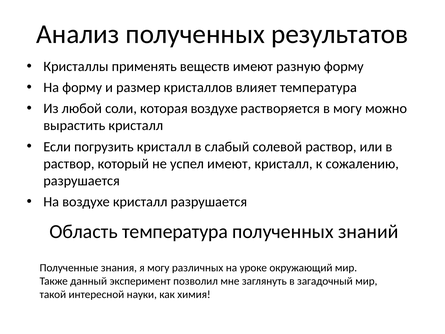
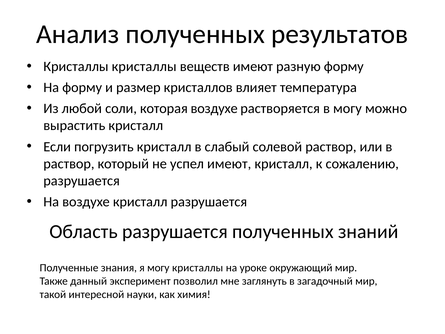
Кристаллы применять: применять -> кристаллы (144, 66)
Область температура: температура -> разрушается (175, 231)
могу различных: различных -> кристаллы (198, 268)
